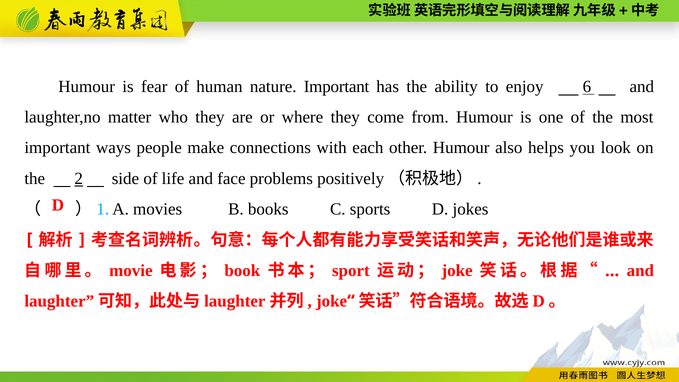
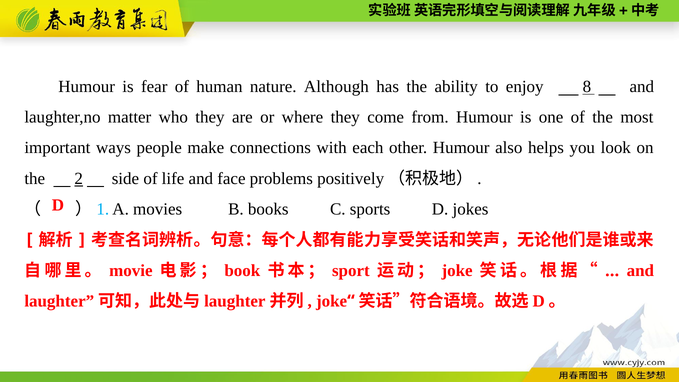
nature Important: Important -> Although (336, 87)
6: 6 -> 8 (587, 87)
